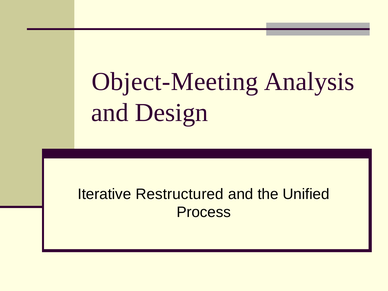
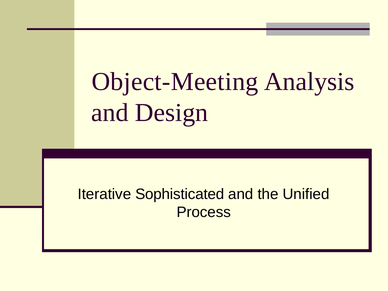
Restructured: Restructured -> Sophisticated (180, 194)
